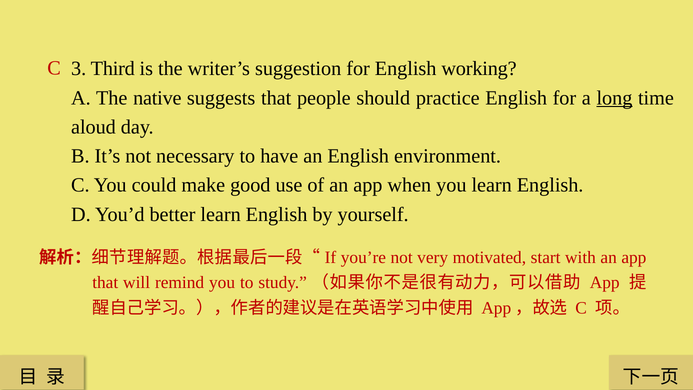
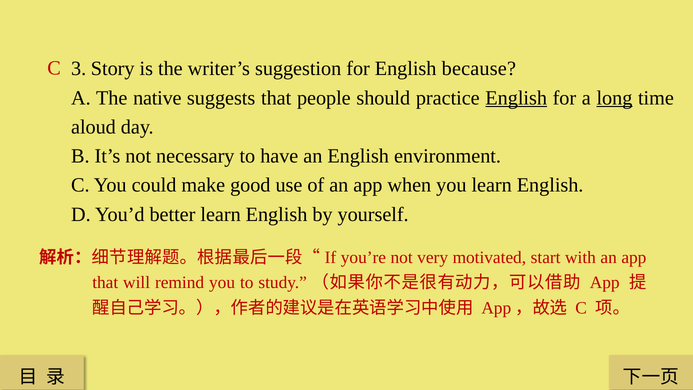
Third: Third -> Story (113, 69)
working: working -> because (479, 69)
English underline: none -> present (516, 98)
